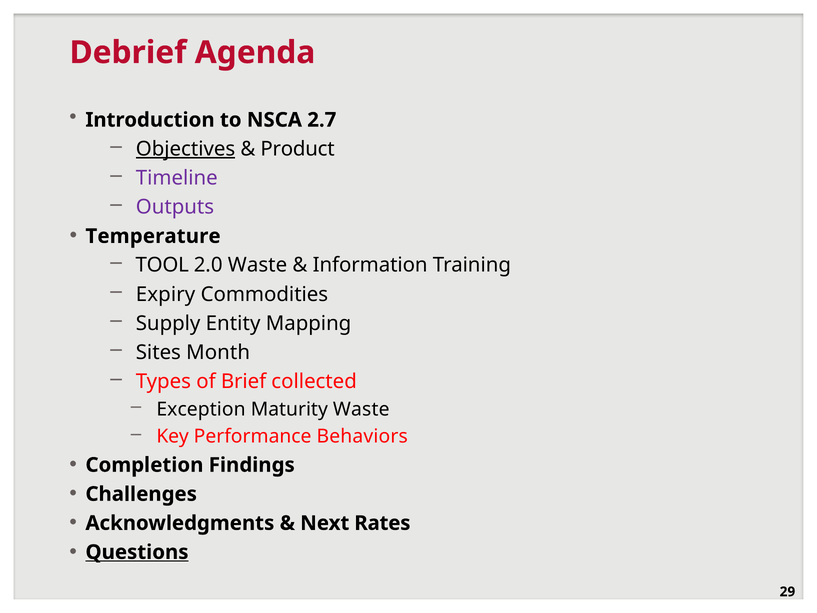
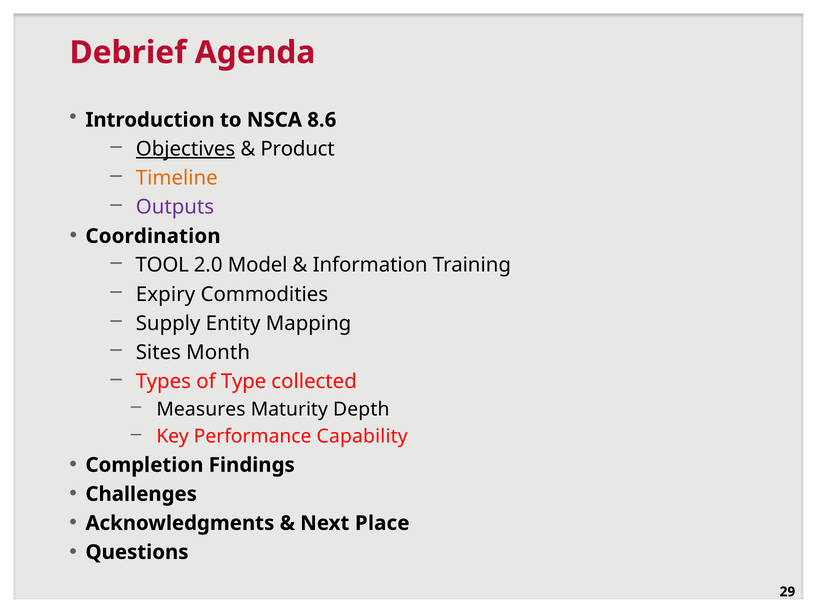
2.7: 2.7 -> 8.6 (322, 120)
Timeline colour: purple -> orange (177, 178)
Temperature: Temperature -> Coordination (153, 236)
2.0 Waste: Waste -> Model (258, 265)
Brief: Brief -> Type (244, 381)
Exception: Exception -> Measures (201, 409)
Maturity Waste: Waste -> Depth (361, 409)
Behaviors: Behaviors -> Capability (362, 436)
Rates: Rates -> Place (382, 523)
Questions underline: present -> none (137, 552)
